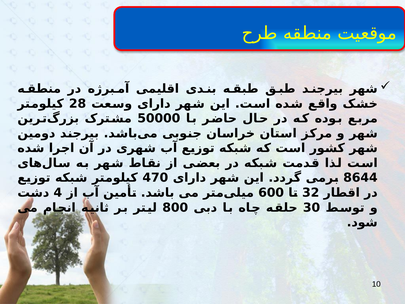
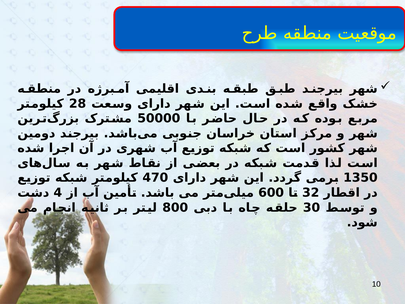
8644: 8644 -> 1350 (360, 178)
